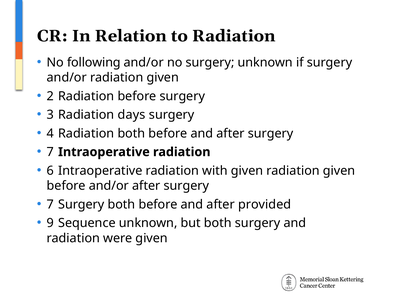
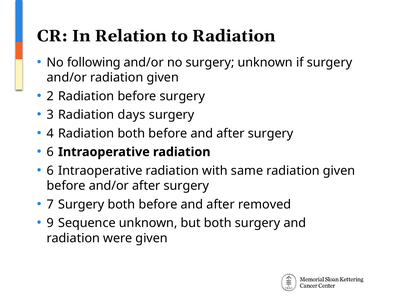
7: 7 -> 6 (50, 152)
with given: given -> same (247, 170)
provided: provided -> removed (265, 204)
